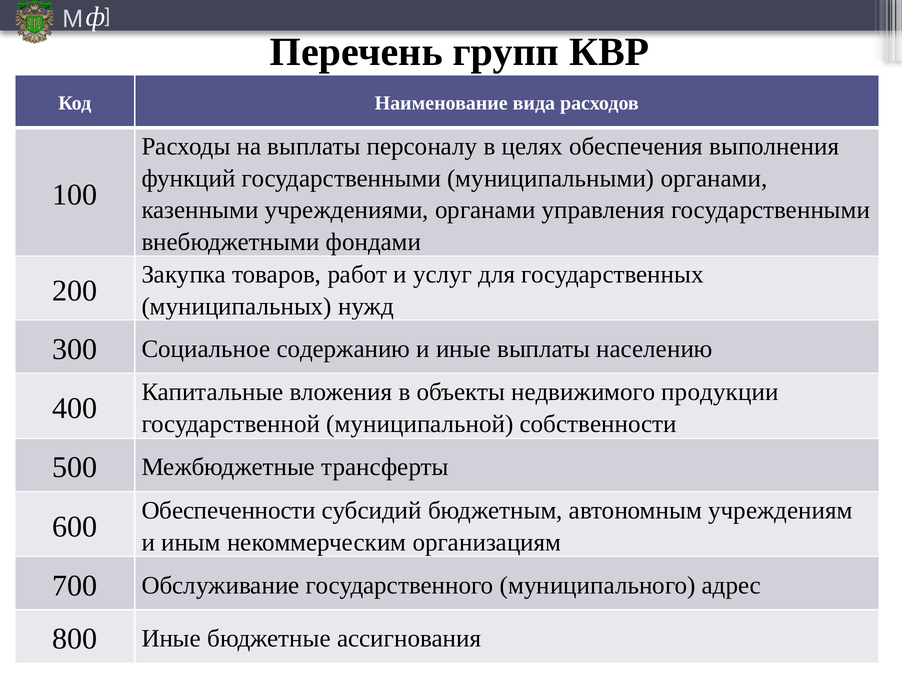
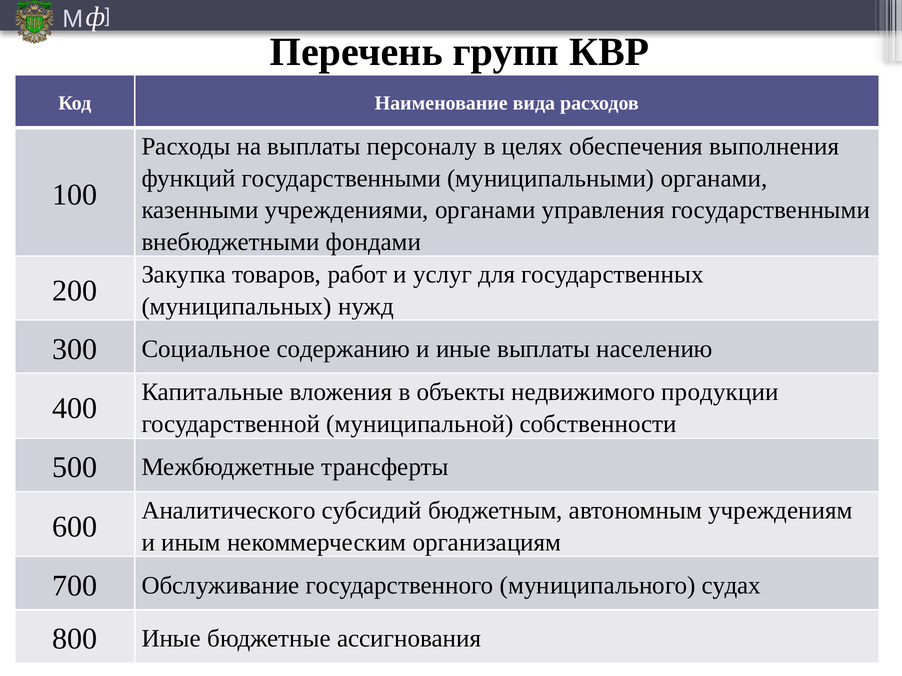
Обеспеченности: Обеспеченности -> Аналитического (229, 511)
адрес: адрес -> судах (731, 586)
